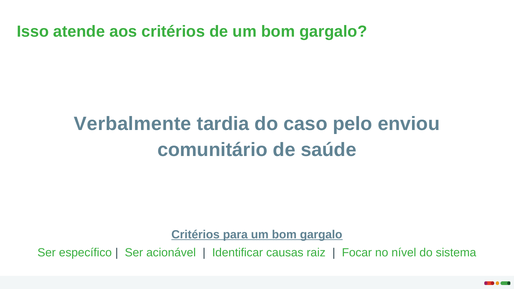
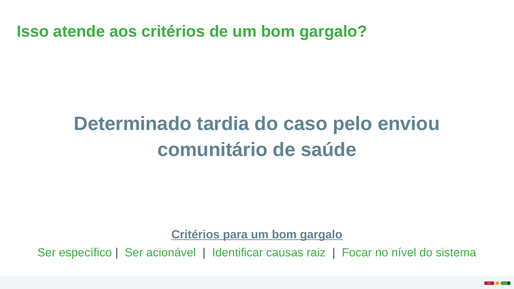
Verbalmente: Verbalmente -> Determinado (133, 124)
